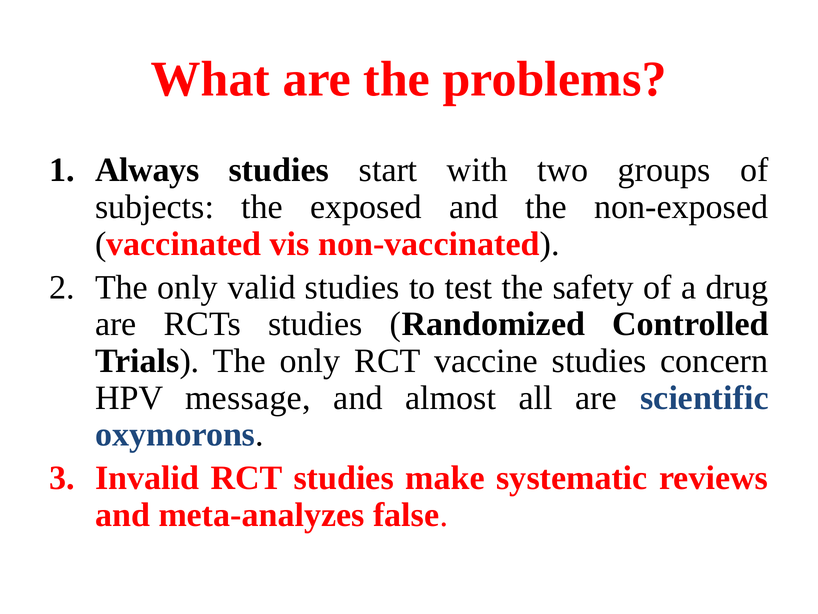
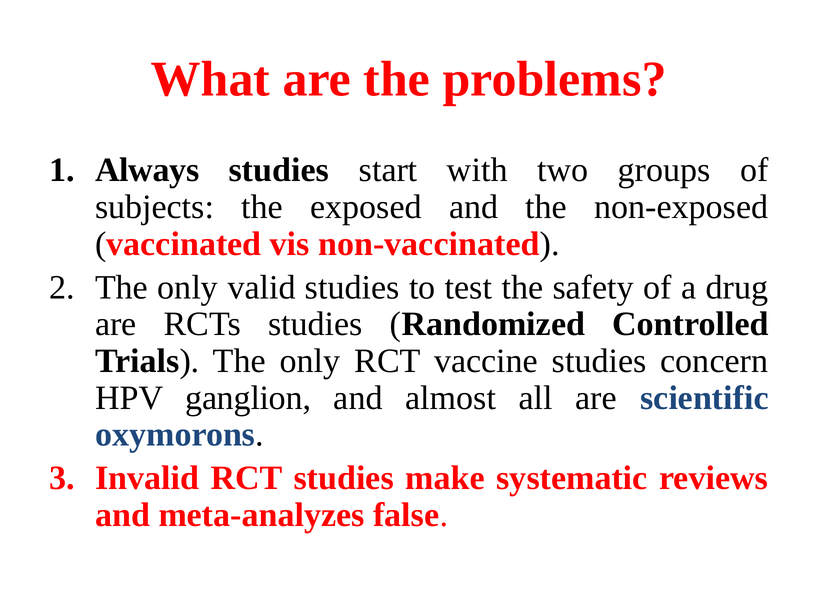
message: message -> ganglion (248, 397)
